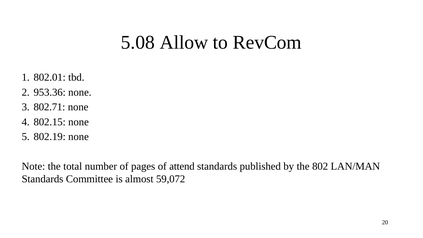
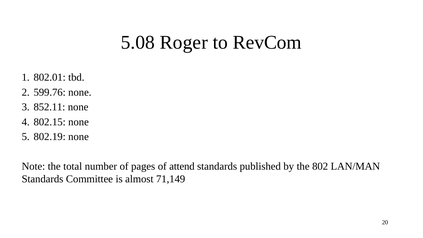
Allow: Allow -> Roger (184, 42)
953.36: 953.36 -> 599.76 (50, 92)
802.71: 802.71 -> 852.11 (49, 107)
59,072: 59,072 -> 71,149 (171, 179)
